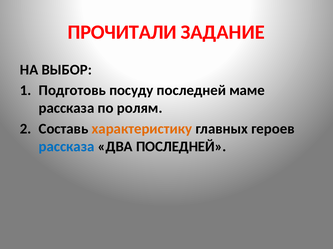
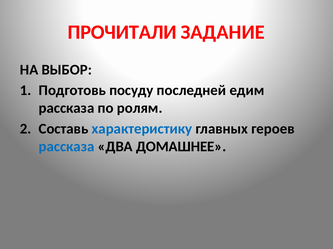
маме: маме -> едим (247, 91)
характеристику colour: orange -> blue (142, 129)
ДВА ПОСЛЕДНЕЙ: ПОСЛЕДНЕЙ -> ДОМАШНЕЕ (181, 147)
